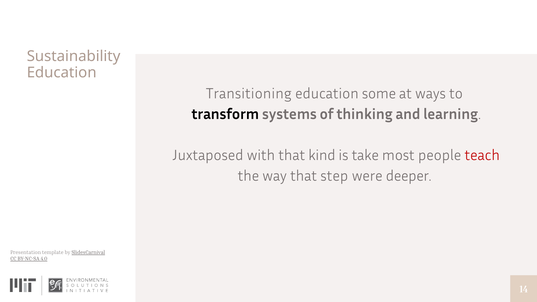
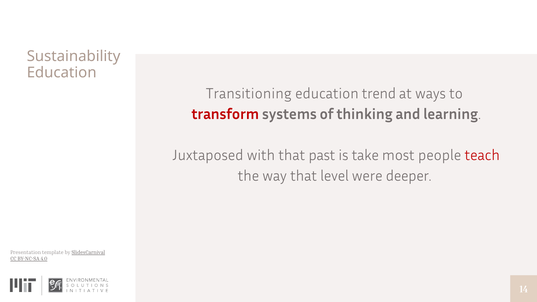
some: some -> trend (379, 94)
transform colour: black -> red (225, 114)
kind: kind -> past (322, 155)
step: step -> level (334, 176)
